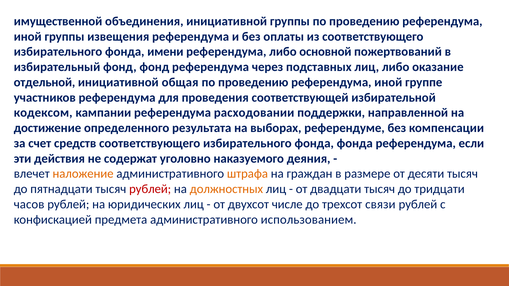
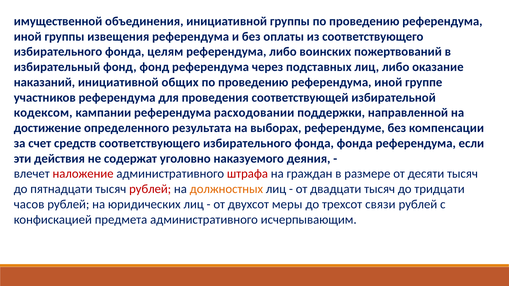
имени: имени -> целям (165, 52)
основной: основной -> воинских (325, 52)
отдельной: отдельной -> наказаний (44, 82)
общая: общая -> общих (180, 82)
наложение colour: orange -> red (83, 174)
штрафа colour: orange -> red (247, 174)
числе: числе -> меры (287, 205)
использованием: использованием -> исчерпывающим (309, 220)
